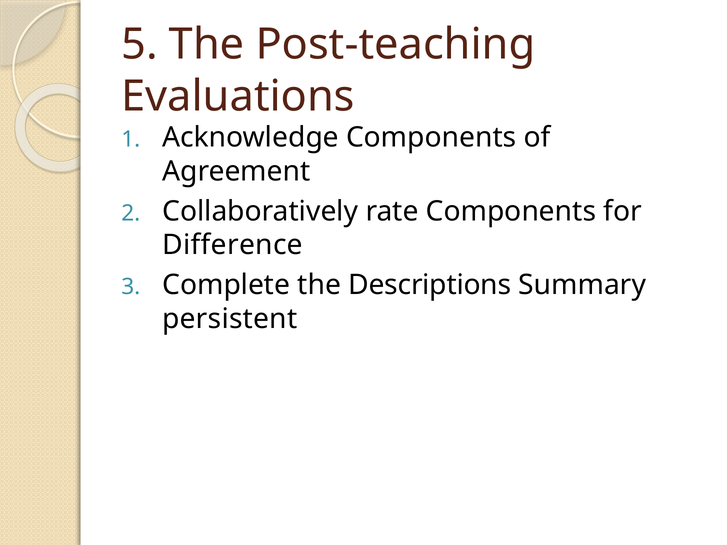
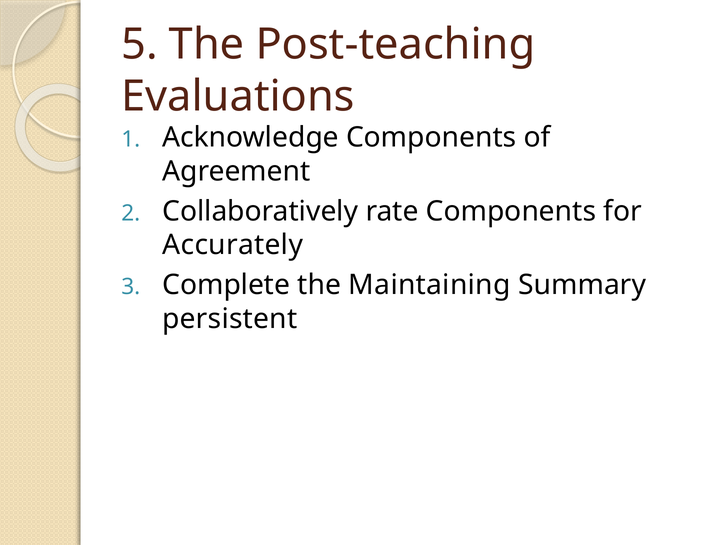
Difference: Difference -> Accurately (233, 245)
Descriptions: Descriptions -> Maintaining (430, 285)
